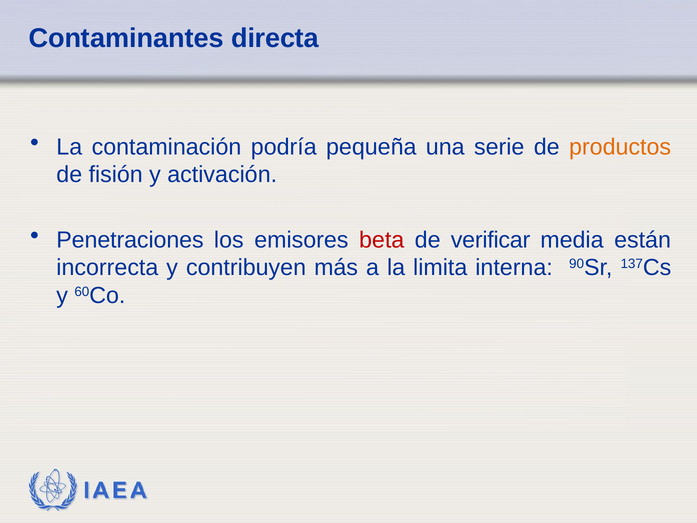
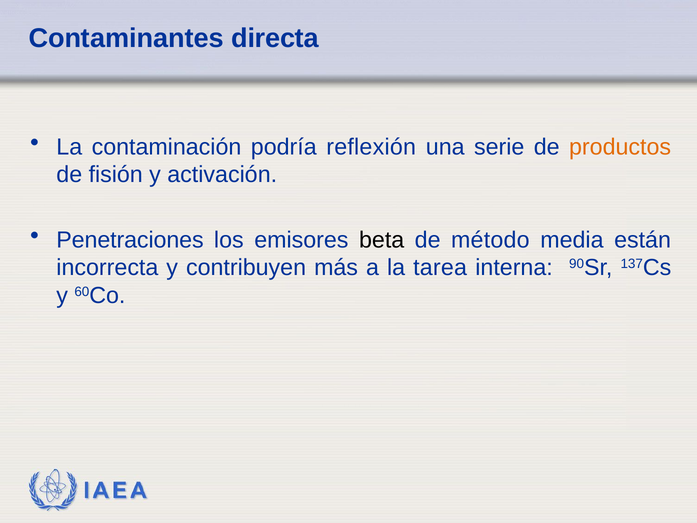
pequeña: pequeña -> reflexión (371, 147)
beta colour: red -> black (382, 240)
verificar: verificar -> método (490, 240)
limita: limita -> tarea (440, 268)
